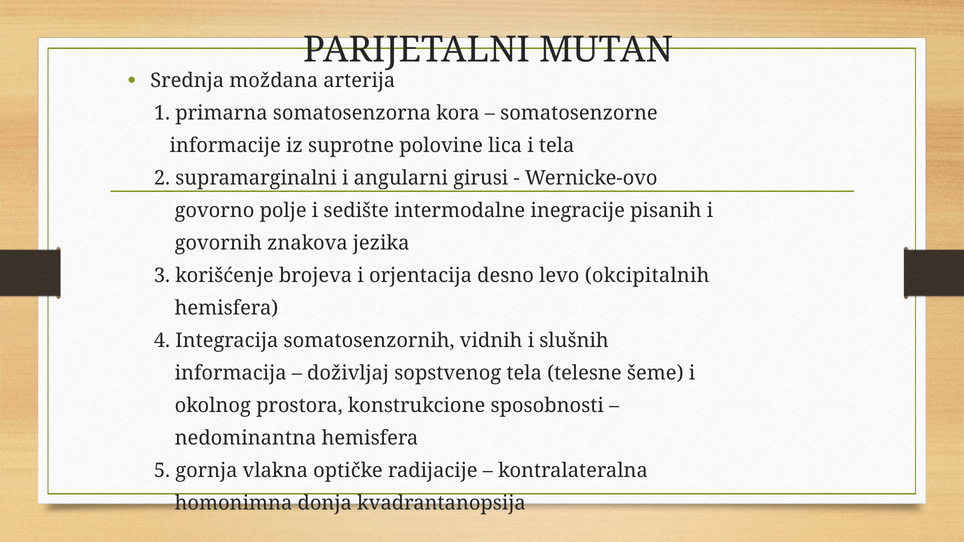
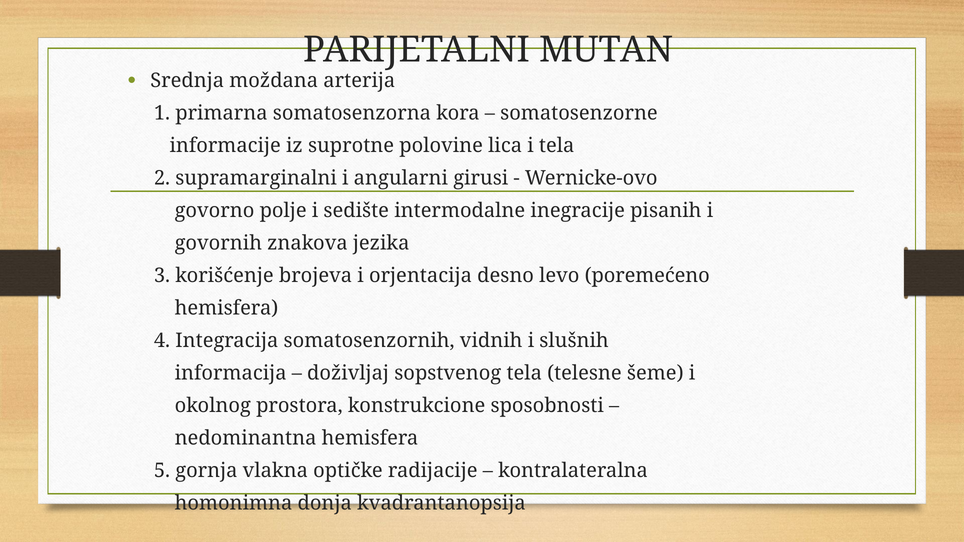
okcipitalnih: okcipitalnih -> poremećeno (647, 276)
